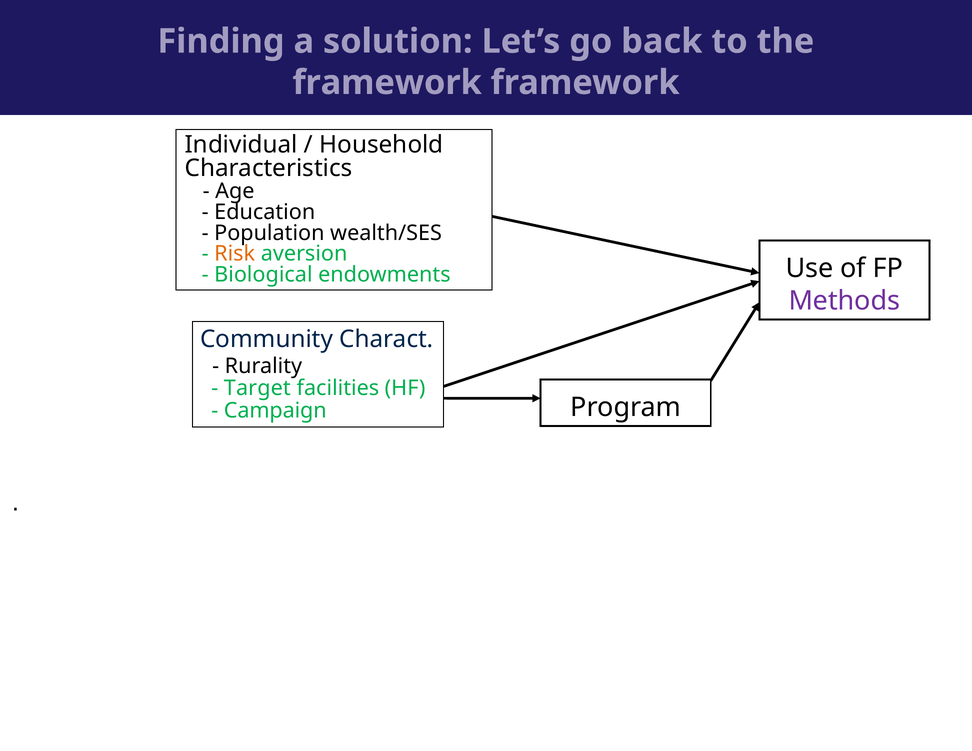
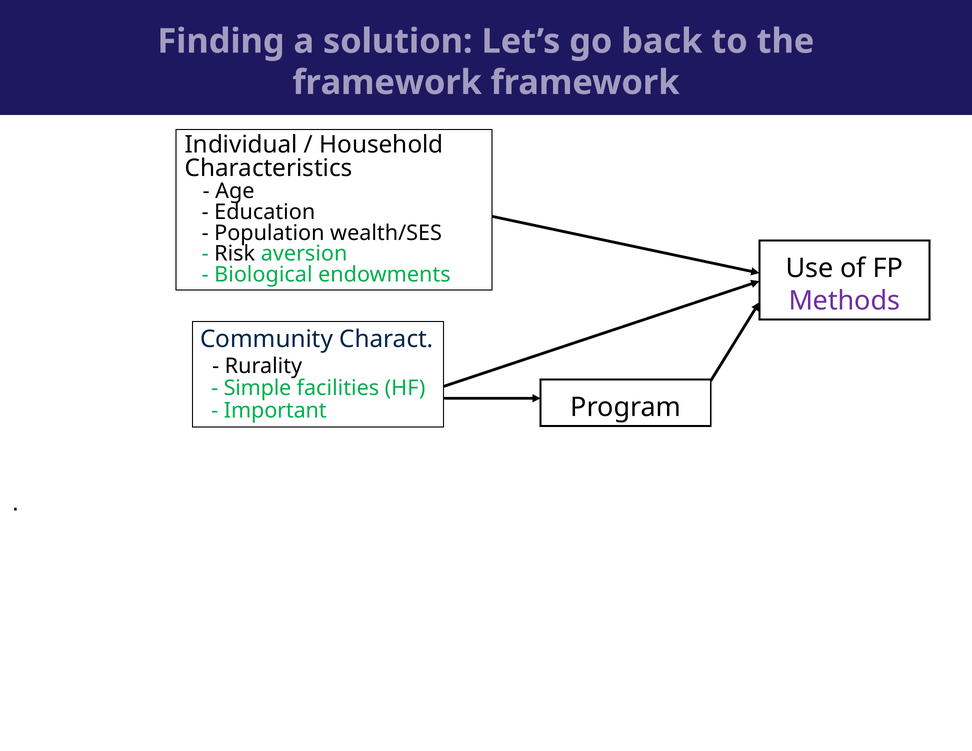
Risk colour: orange -> black (235, 254)
Target: Target -> Simple (257, 388)
Campaign: Campaign -> Important (275, 411)
